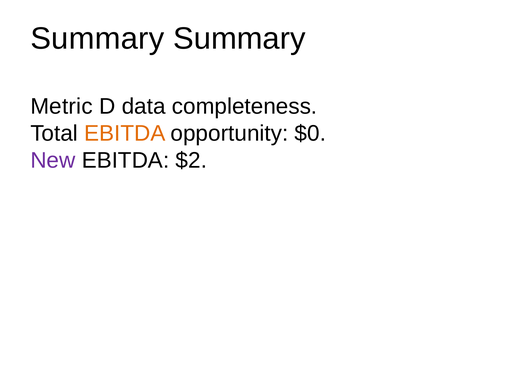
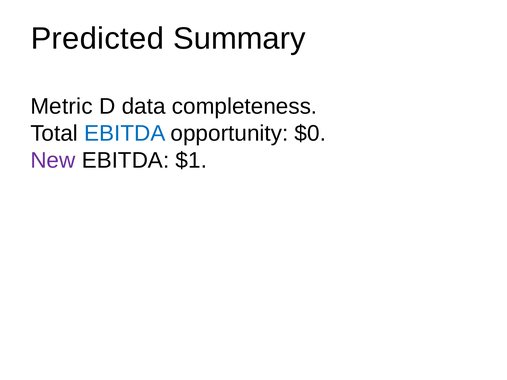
Summary: Summary -> Predicted (97, 38)
EBITDA colour: orange -> blue (125, 133)
$2: $2 -> $1 (191, 160)
